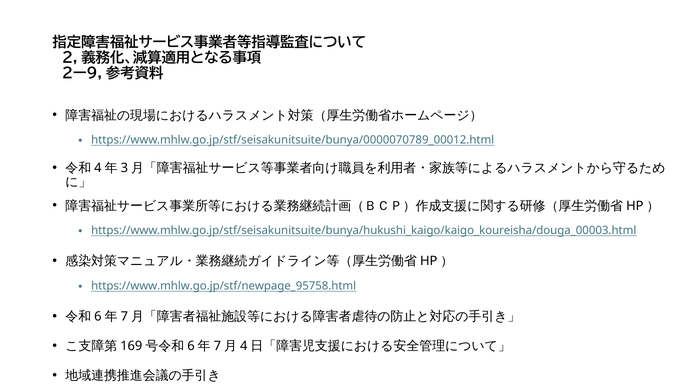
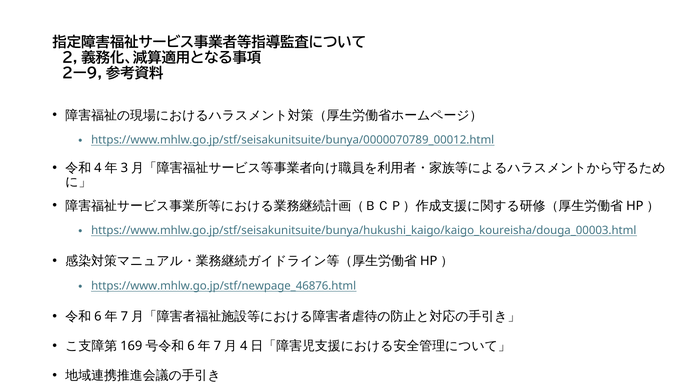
https://www.mhlw.go.jp/stf/newpage_95758.html: https://www.mhlw.go.jp/stf/newpage_95758.html -> https://www.mhlw.go.jp/stf/newpage_46876.html (224, 286)
